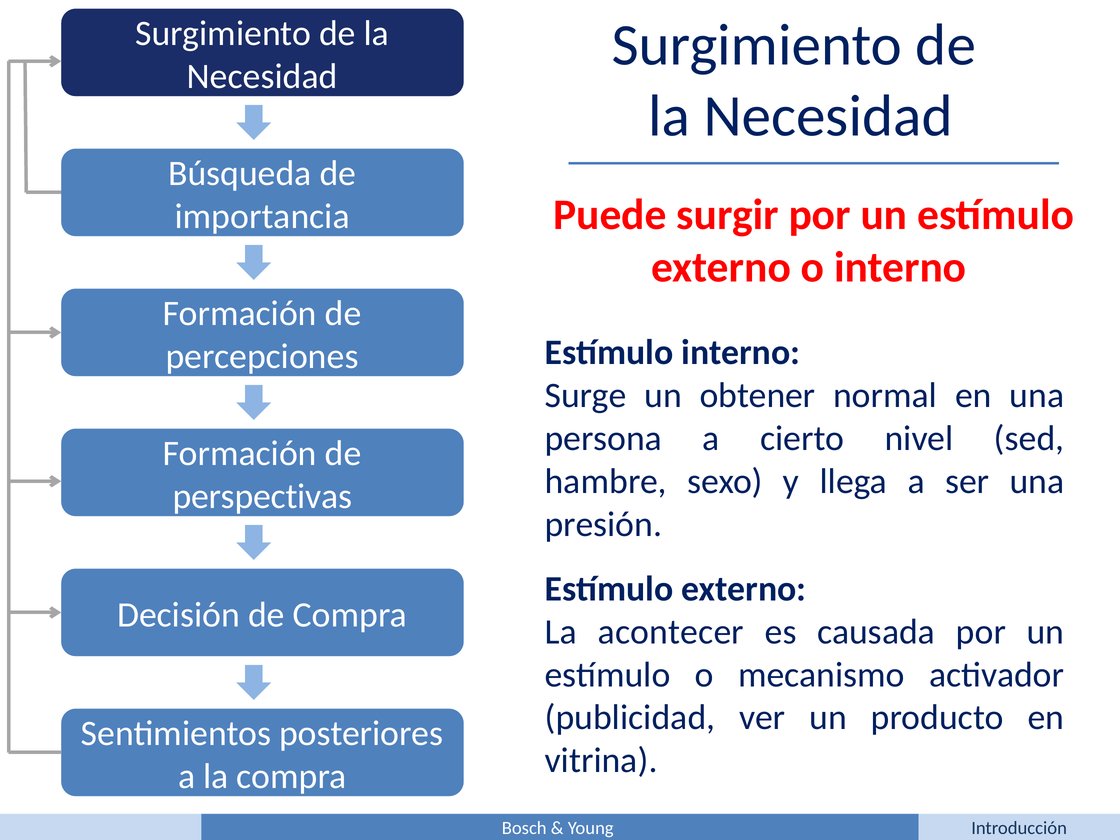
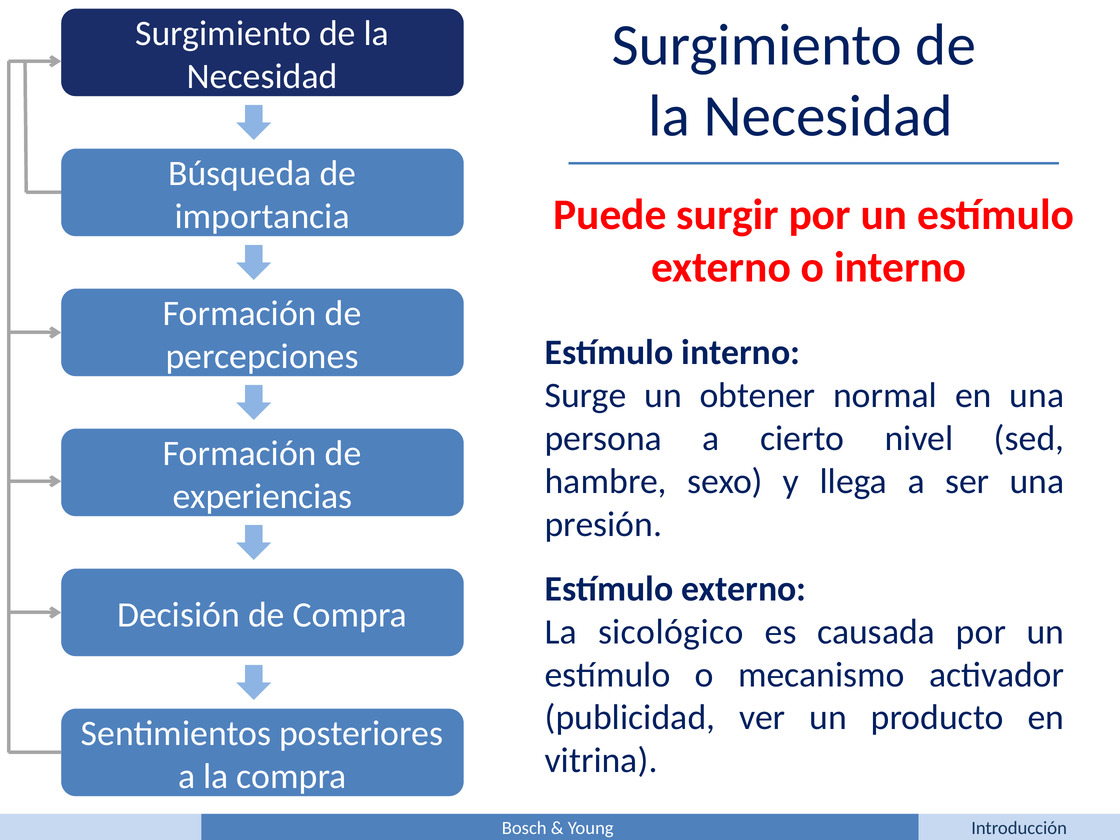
perspectivas: perspectivas -> experiencias (262, 496)
acontecer: acontecer -> sicológico (671, 632)
